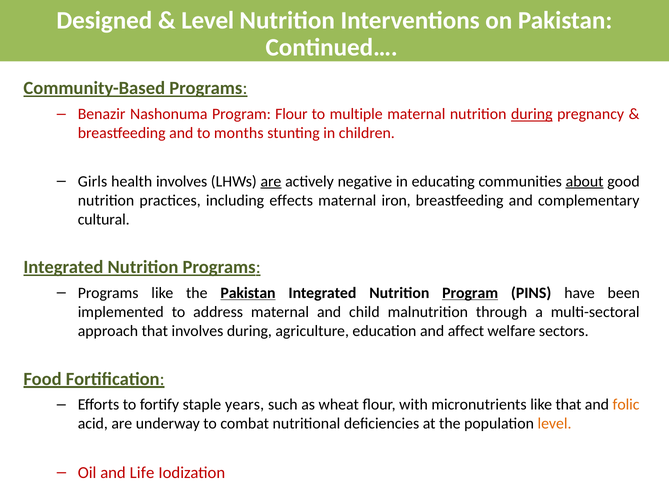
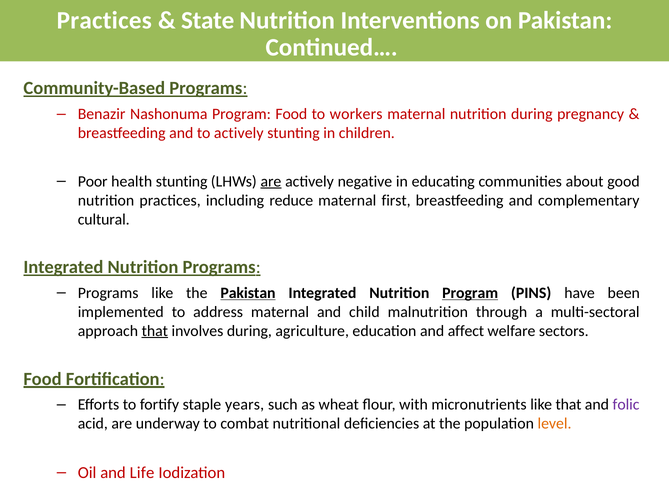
Designed: Designed -> Practices (104, 20)
Level: Level -> State (208, 20)
Program Flour: Flour -> Food (291, 114)
multiple: multiple -> workers (356, 114)
during underline: present -> none (532, 114)
to months: months -> actively (239, 133)
Girls: Girls -> Poor (93, 181)
health involves: involves -> stunting (182, 181)
about underline: present -> none (585, 181)
effects: effects -> reduce (291, 200)
iron: iron -> first (396, 200)
that underline: none -> present (155, 331)
folic colour: orange -> purple (626, 404)
